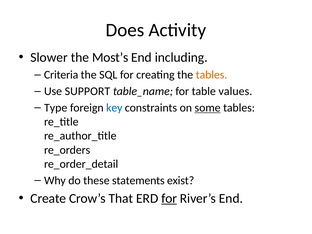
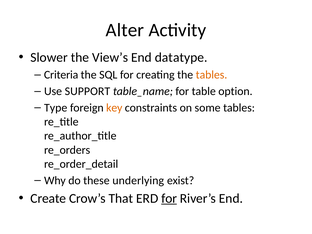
Does: Does -> Alter (125, 30)
Most’s: Most’s -> View’s (110, 57)
including: including -> datatype (181, 57)
values: values -> option (235, 91)
key colour: blue -> orange (114, 108)
some underline: present -> none (208, 108)
statements: statements -> underlying (138, 180)
